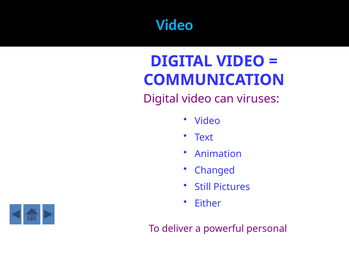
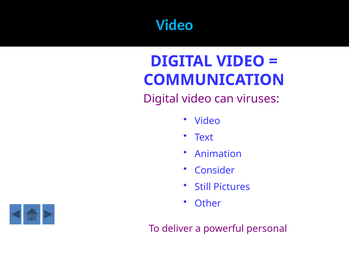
Changed: Changed -> Consider (215, 170)
Either: Either -> Other (208, 203)
